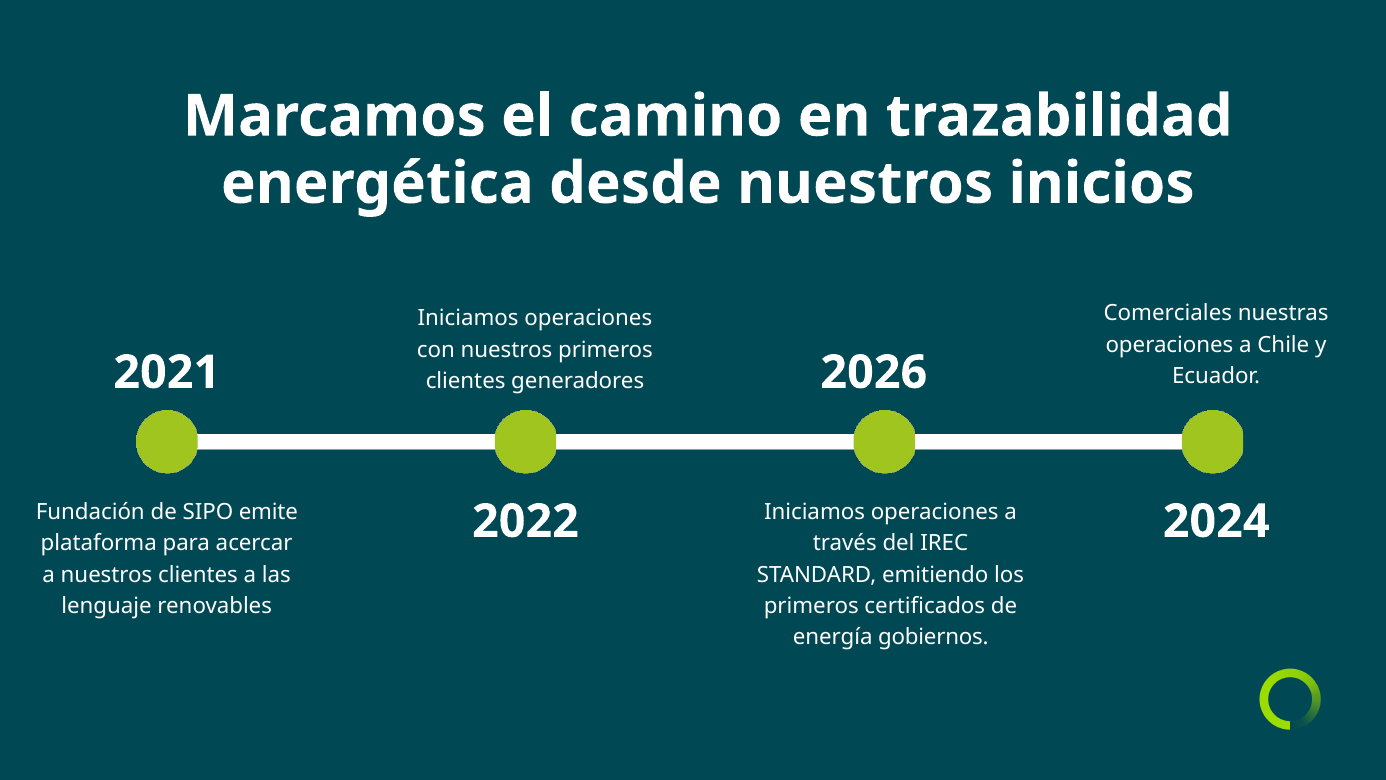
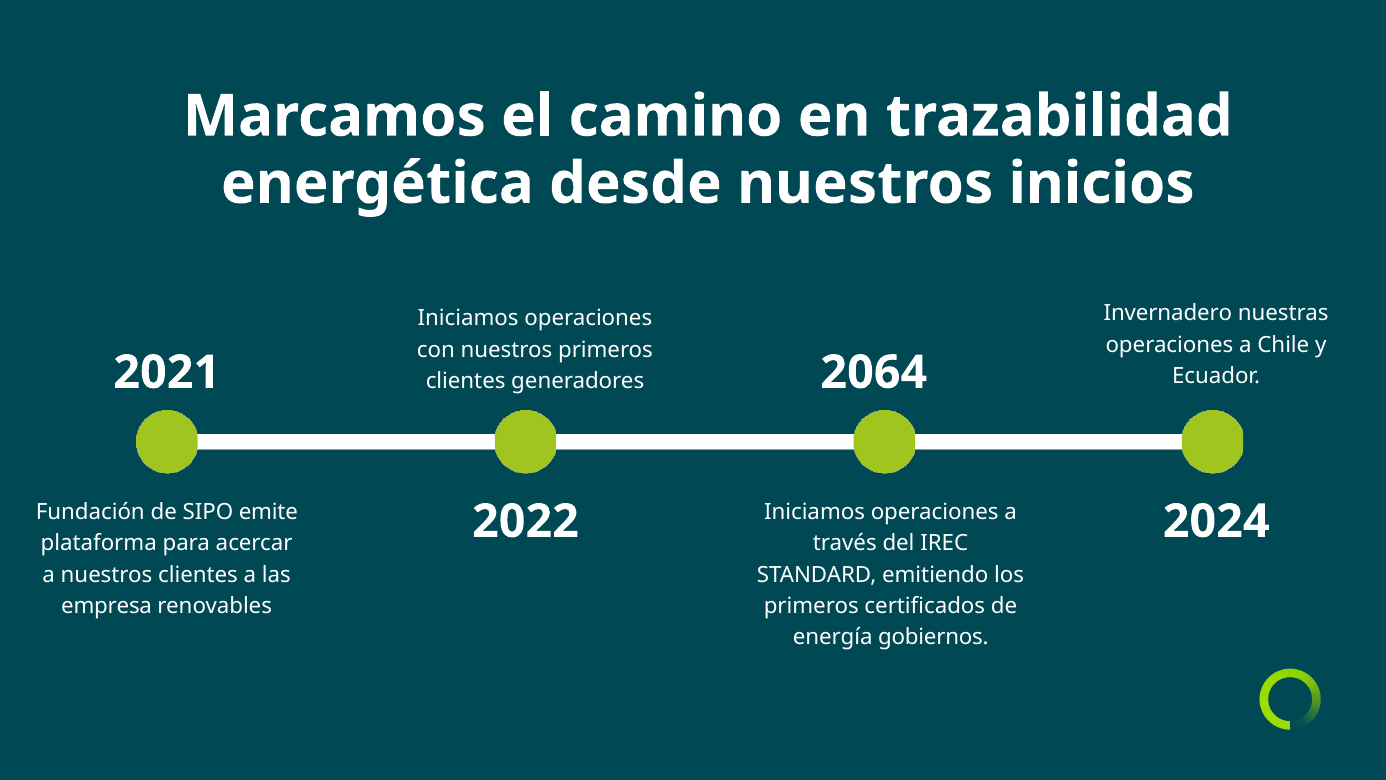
Comerciales: Comerciales -> Invernadero (1168, 313)
2026: 2026 -> 2064 (874, 372)
lenguaje: lenguaje -> empresa (107, 606)
